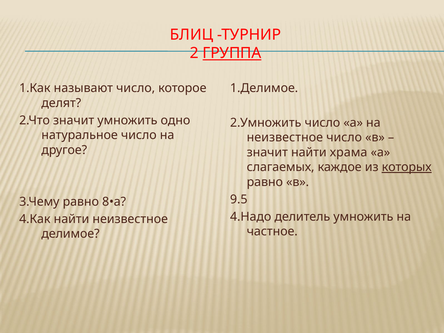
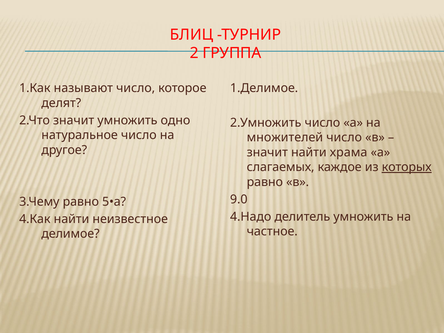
ГРУППА underline: present -> none (232, 53)
неизвестное: неизвестное -> множителей (285, 138)
9.5: 9.5 -> 9.0 (239, 199)
8•а: 8•а -> 5•а (114, 202)
